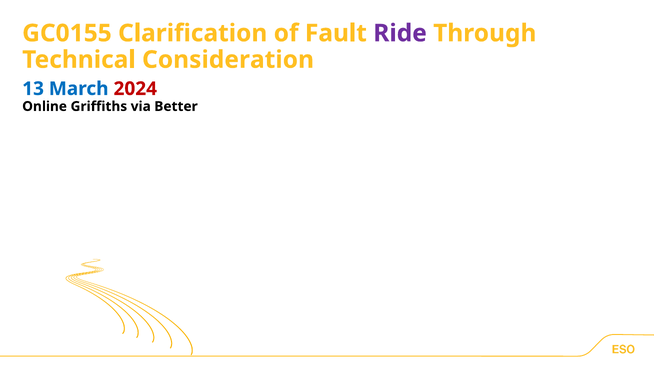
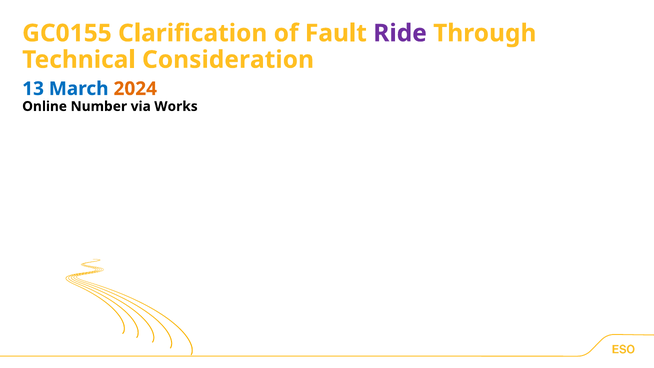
2024 colour: red -> orange (135, 89)
Griffiths: Griffiths -> Number (99, 106)
Better: Better -> Works (176, 106)
